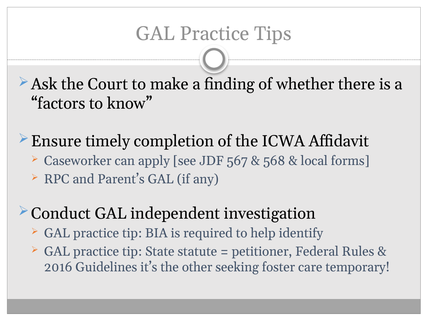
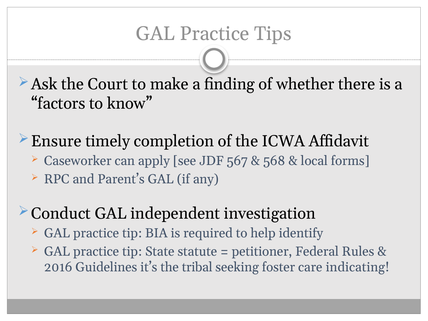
other: other -> tribal (197, 267)
temporary: temporary -> indicating (358, 267)
